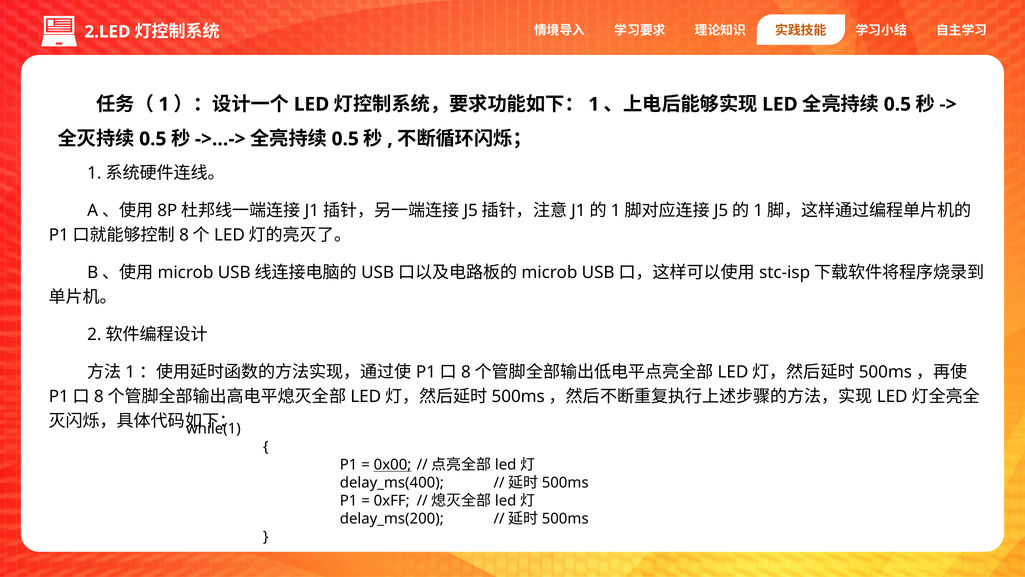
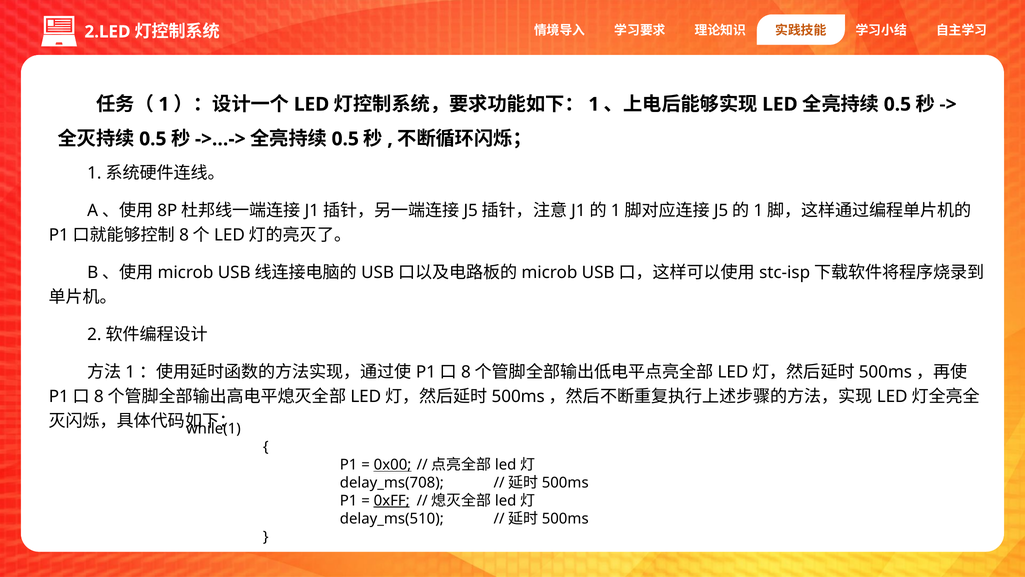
delay_ms(400: delay_ms(400 -> delay_ms(708 (392, 482)
0xFF underline: none -> present (392, 500)
delay_ms(200: delay_ms(200 -> delay_ms(510 (392, 518)
